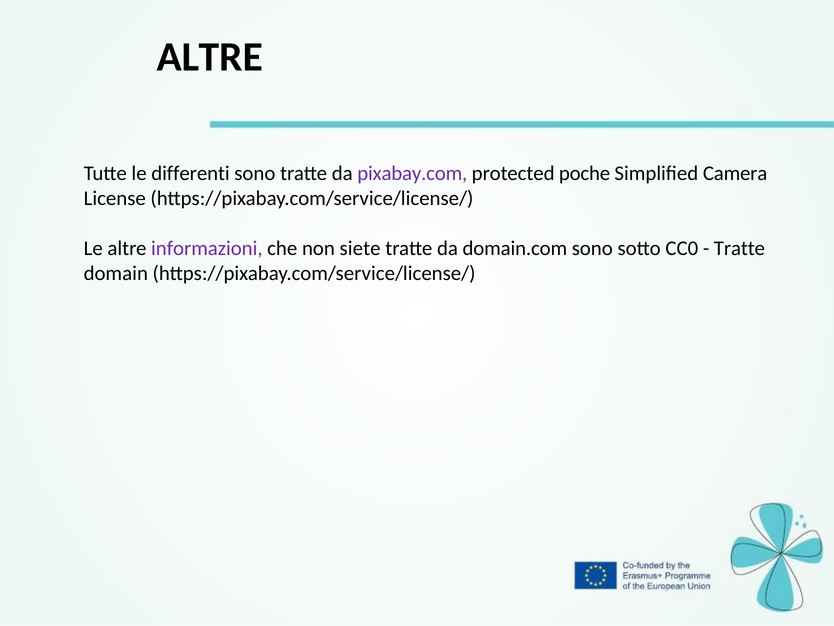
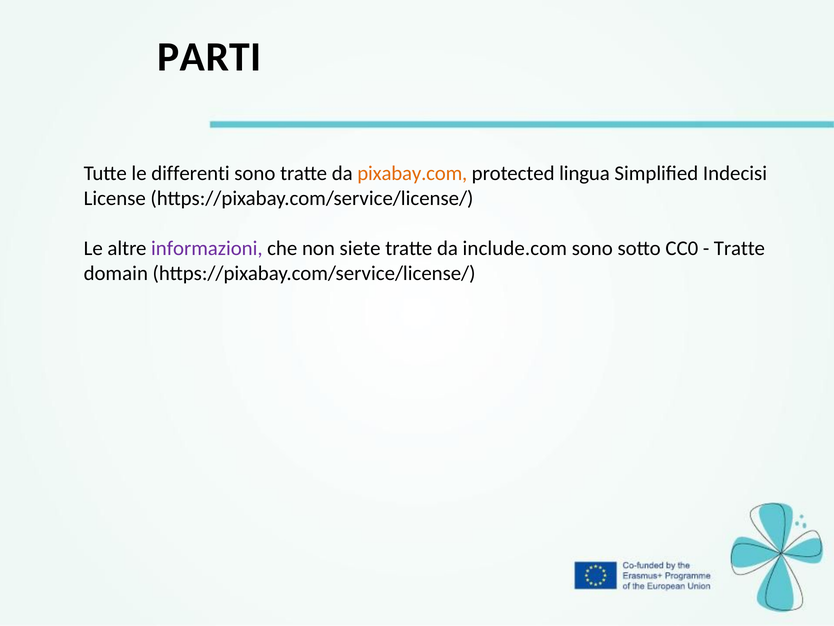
ALTRE: ALTRE -> PARTI (209, 57)
pixabay.com colour: purple -> orange (412, 173)
poche: poche -> lingua (585, 173)
Camera: Camera -> Indecisi (735, 173)
domain.com: domain.com -> include.com (515, 248)
